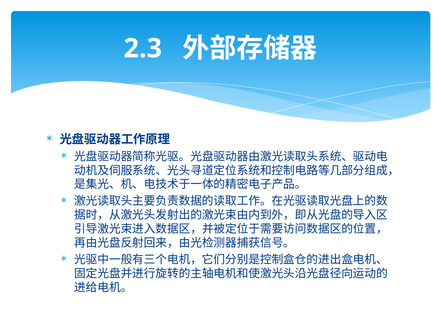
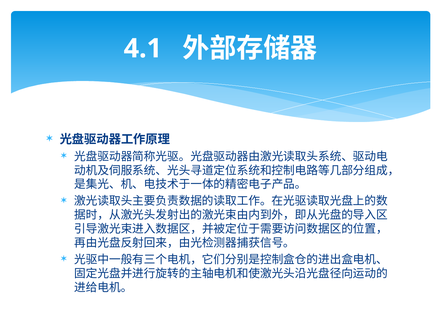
2.3: 2.3 -> 4.1 (143, 48)
